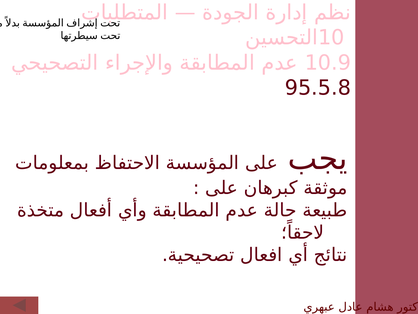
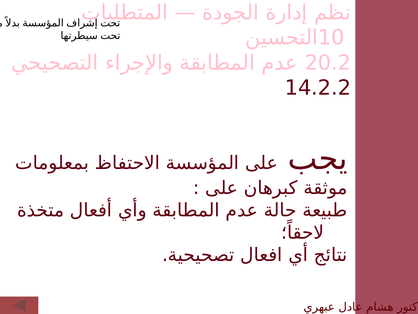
10.9: 10.9 -> 20.2 (328, 63)
95.5.8: 95.5.8 -> 14.2.2 (318, 88)
